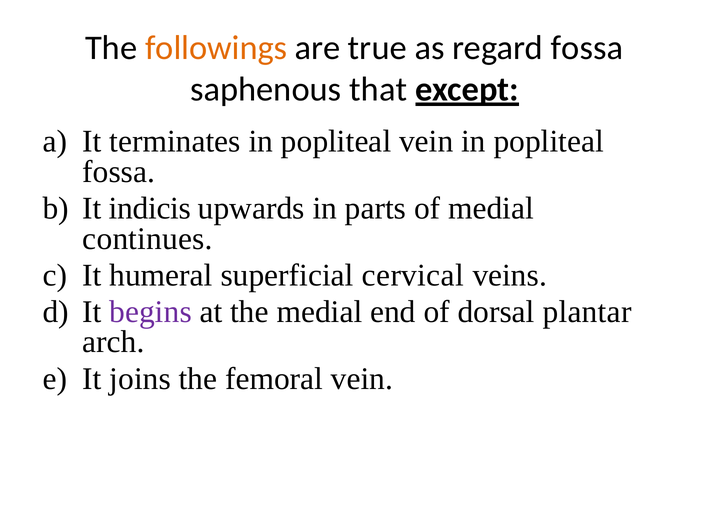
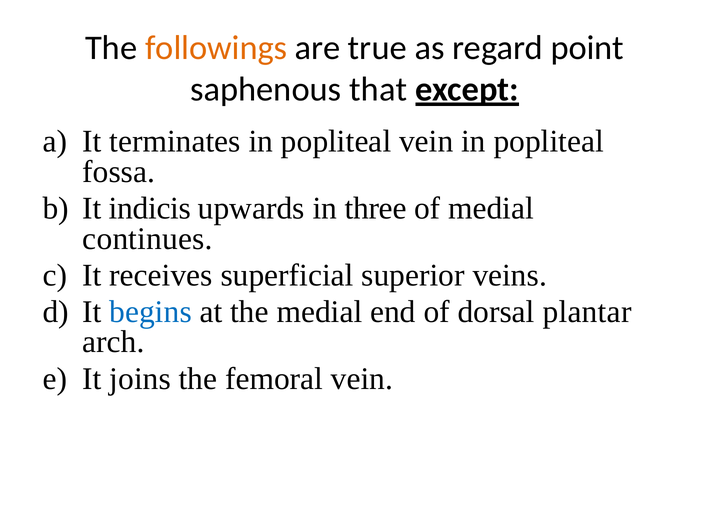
regard fossa: fossa -> point (587, 48)
parts: parts -> three (376, 208)
humeral: humeral -> receives (161, 275)
cervical: cervical -> superior (413, 275)
begins colour: purple -> blue (151, 312)
